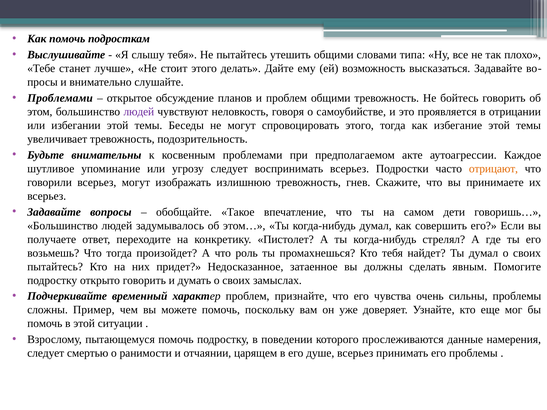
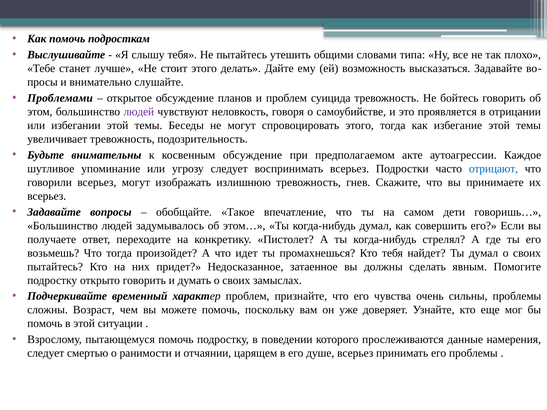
проблем общими: общими -> суицида (331, 98)
косвенным проблемами: проблемами -> обсуждение (253, 155)
отрицают colour: orange -> blue (493, 169)
роль: роль -> идет (247, 253)
Пример: Пример -> Возраст (94, 310)
